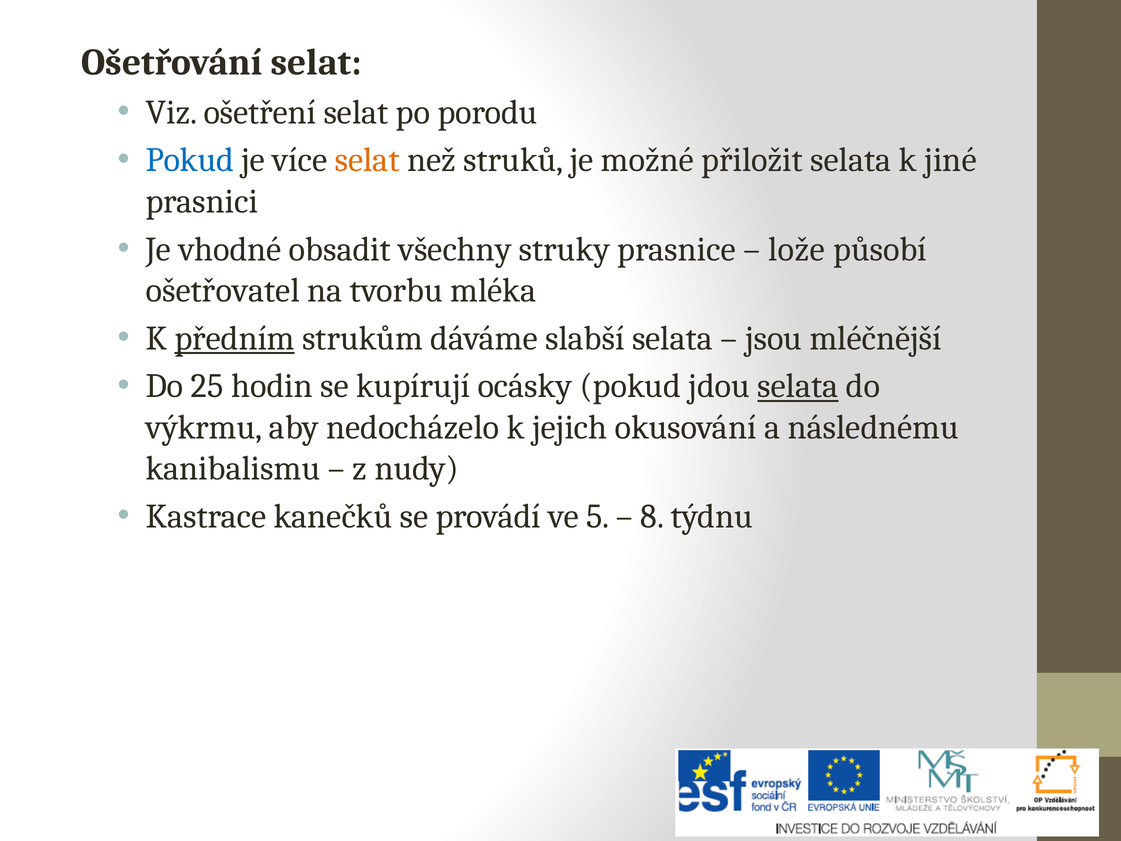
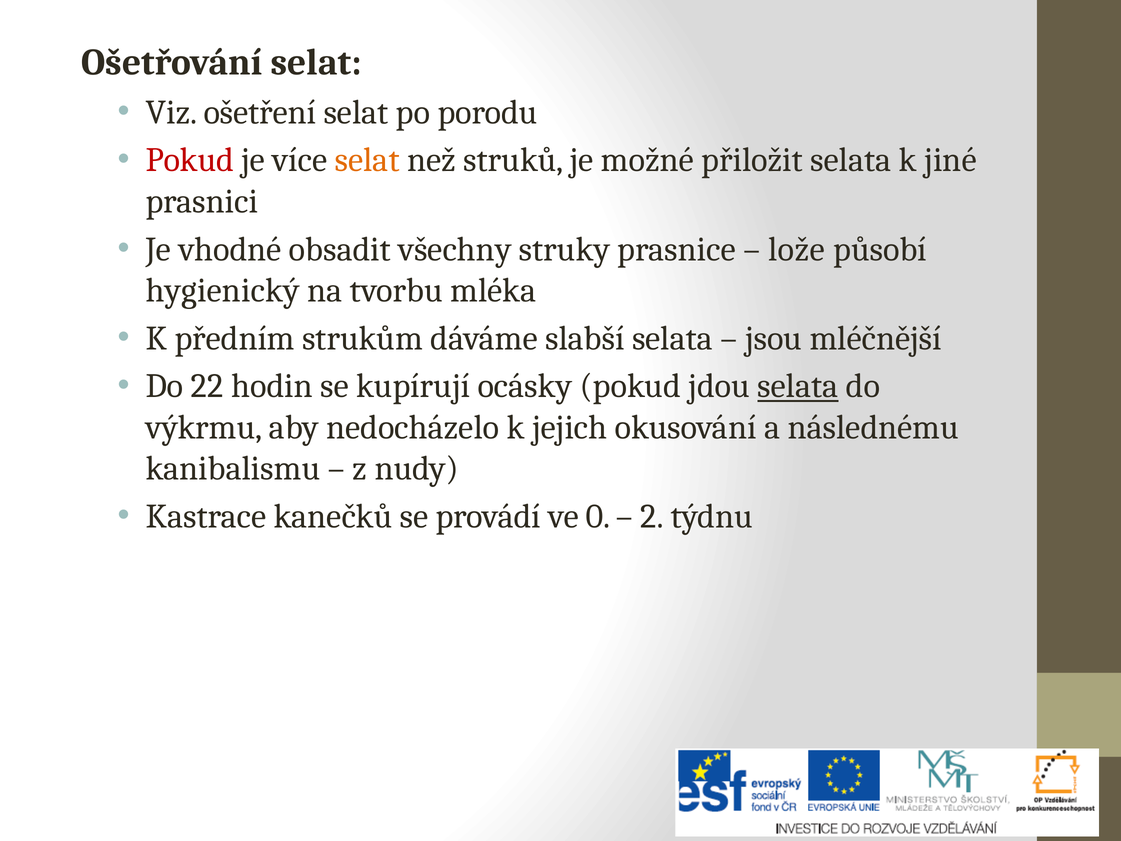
Pokud colour: blue -> red (190, 160)
ošetřovatel: ošetřovatel -> hygienický (223, 290)
předním underline: present -> none (235, 338)
25: 25 -> 22 (207, 386)
5: 5 -> 0 (598, 516)
8: 8 -> 2 (652, 516)
